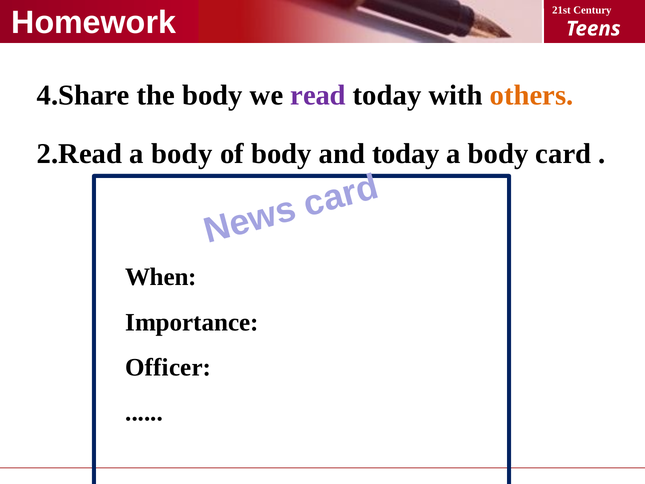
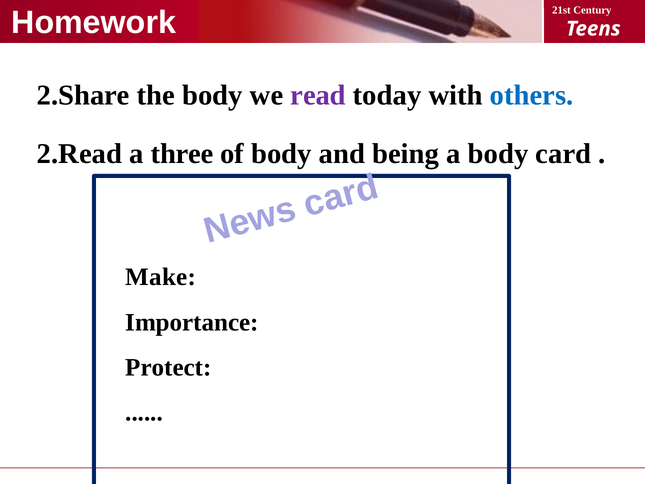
4.Share: 4.Share -> 2.Share (83, 95)
others colour: orange -> blue (532, 95)
2.Read a body: body -> three (182, 154)
and today: today -> being (406, 154)
When: When -> Make (161, 277)
Officer: Officer -> Protect (168, 367)
